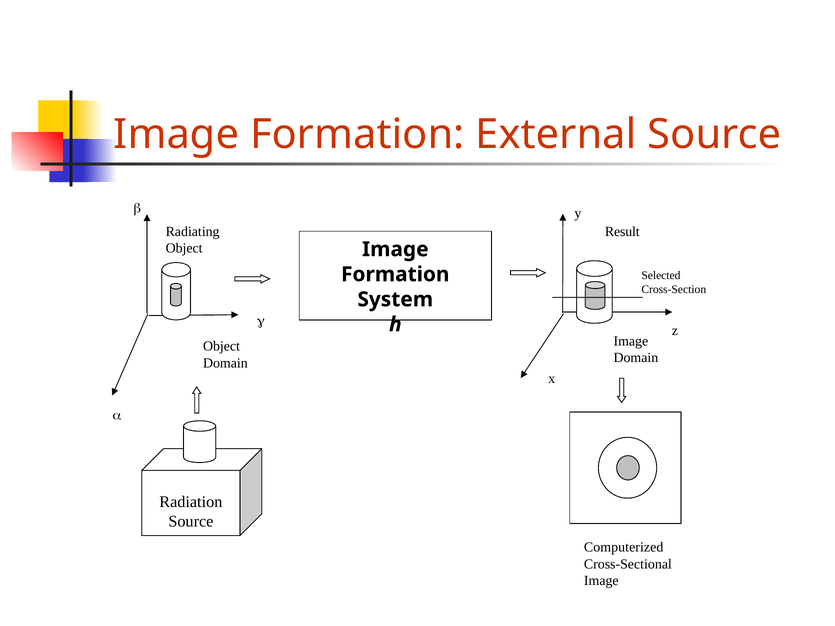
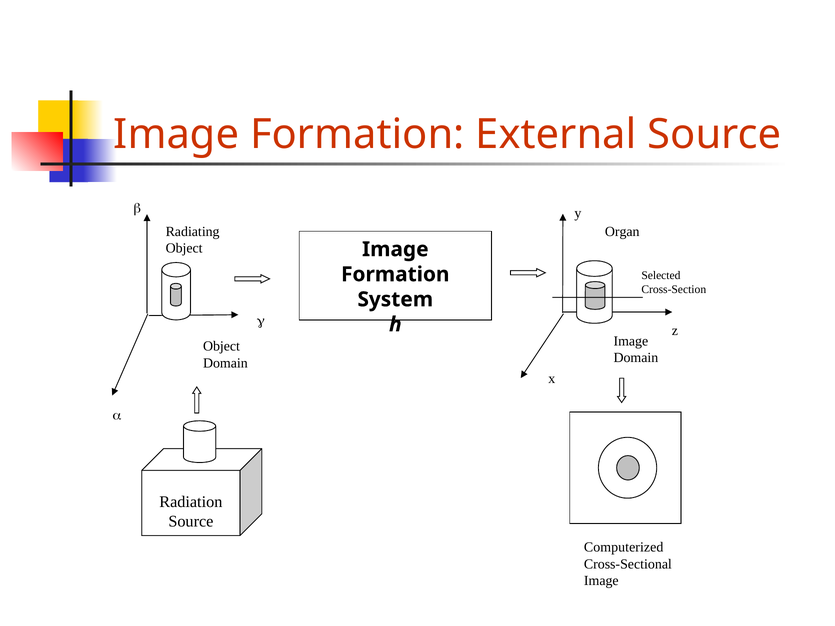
Result: Result -> Organ (622, 232)
